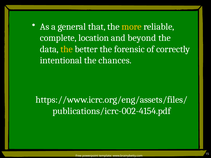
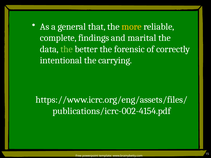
location: location -> findings (94, 38)
beyond: beyond -> marital (142, 38)
the colour: yellow -> light green (67, 49)
chances: chances -> carrying (115, 60)
